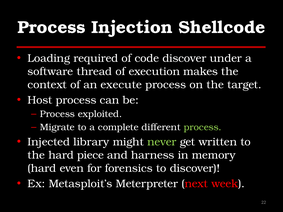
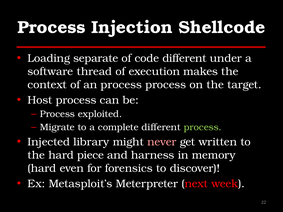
required: required -> separate (96, 58)
code discover: discover -> different (184, 58)
an execute: execute -> process (121, 85)
never colour: light green -> pink (162, 142)
